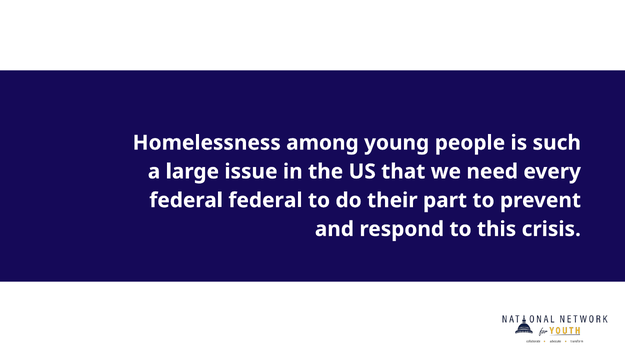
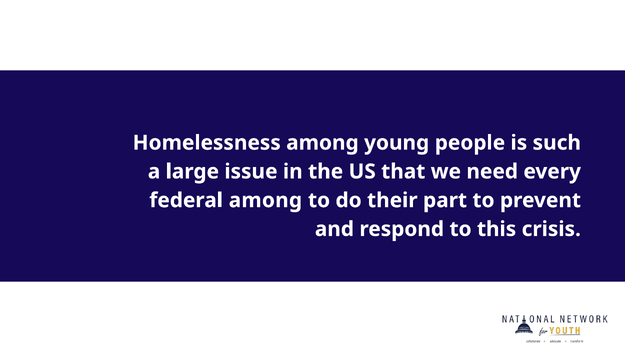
federal federal: federal -> among (265, 200)
